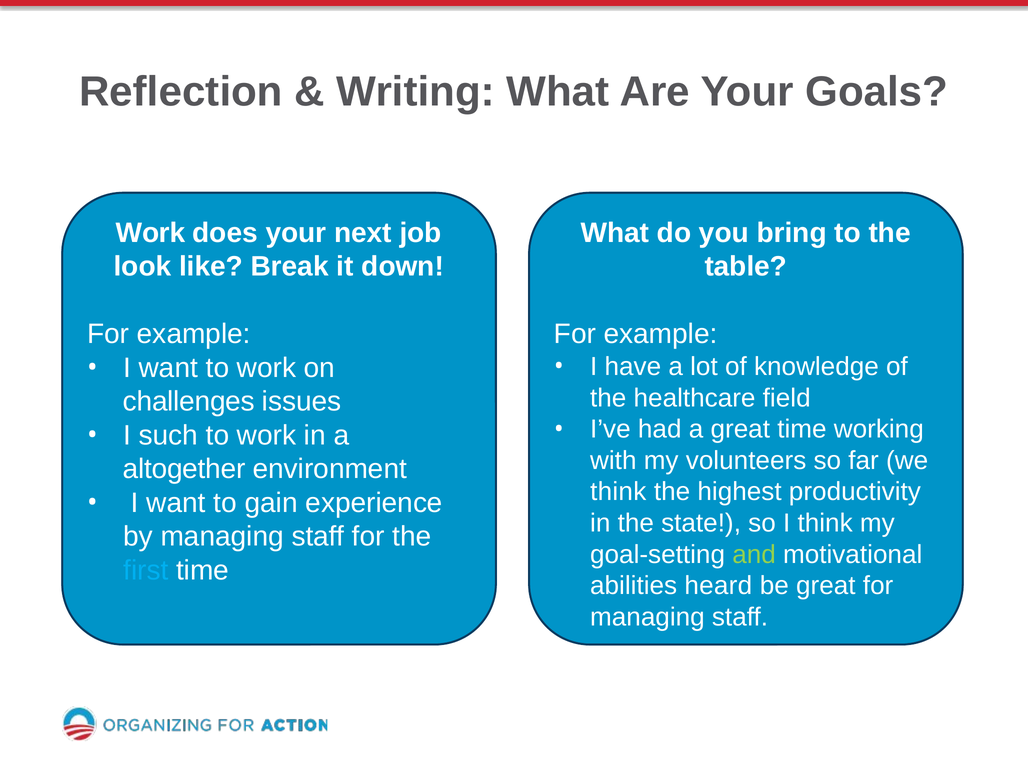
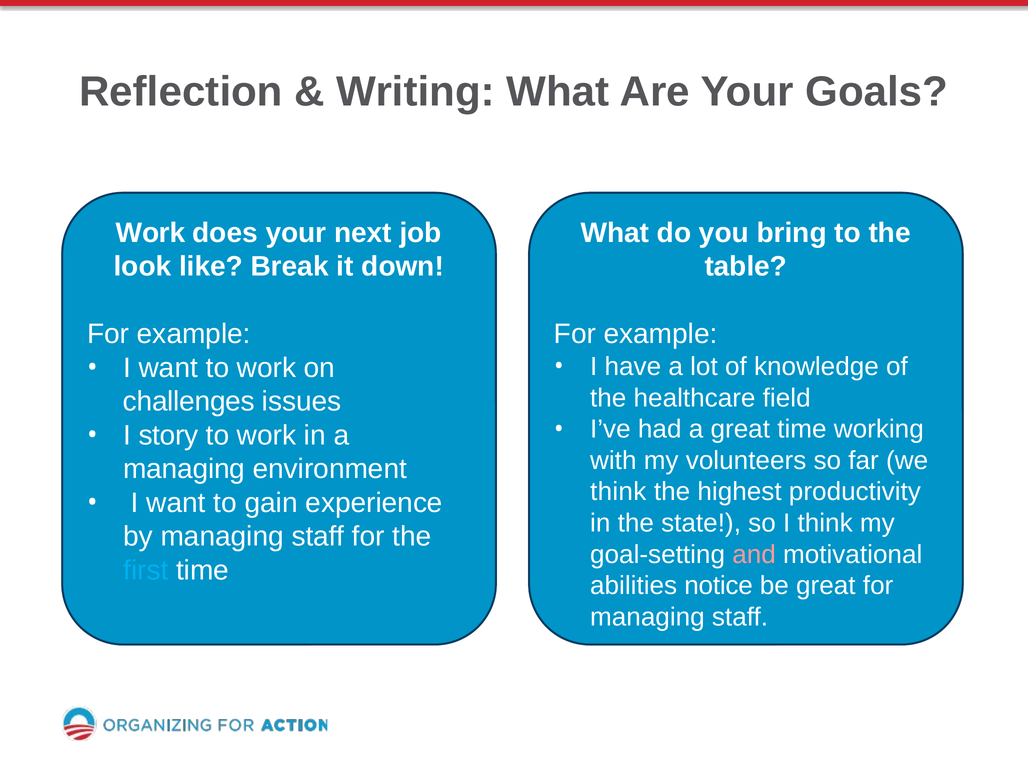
such: such -> story (169, 435)
altogether: altogether -> managing (184, 469)
and colour: light green -> pink (754, 554)
heard: heard -> notice (719, 586)
